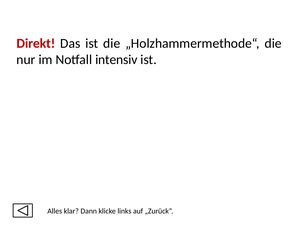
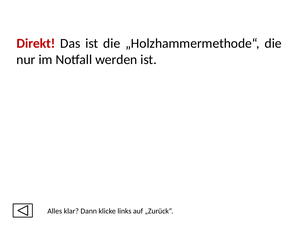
intensiv: intensiv -> werden (116, 60)
